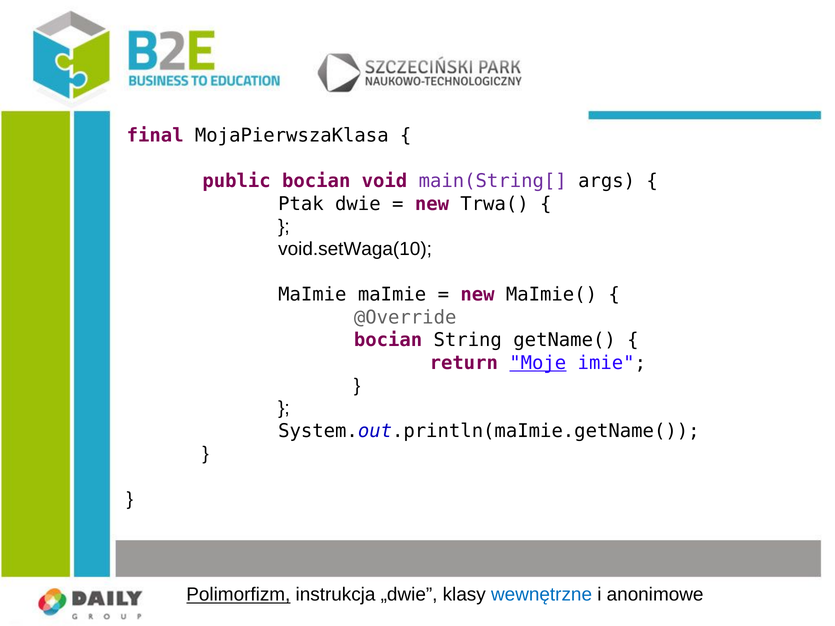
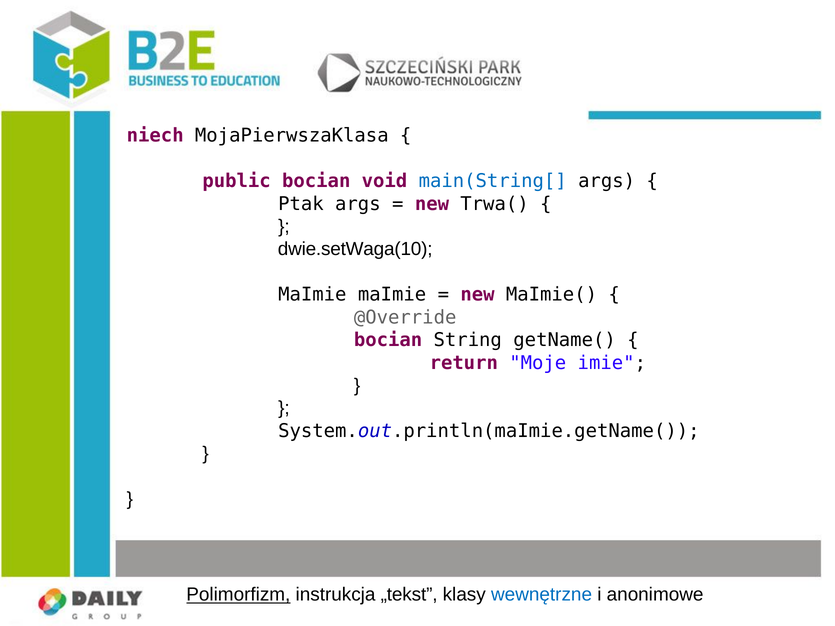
final: final -> niech (155, 136)
main(String[ colour: purple -> blue (493, 181)
Ptak dwie: dwie -> args (358, 204)
void.setWaga(10: void.setWaga(10 -> dwie.setWaga(10 (355, 249)
Moje underline: present -> none (538, 363)
„dwie: „dwie -> „tekst (409, 595)
